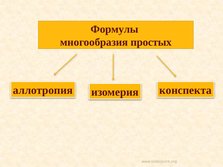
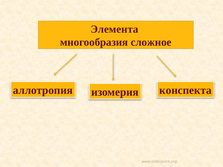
Формулы: Формулы -> Элемента (114, 29)
простых: простых -> сложное (151, 42)
